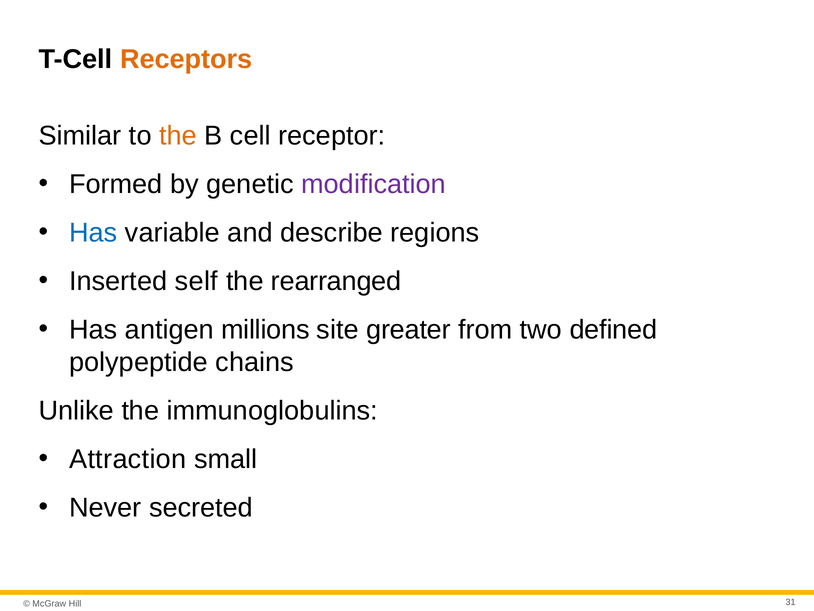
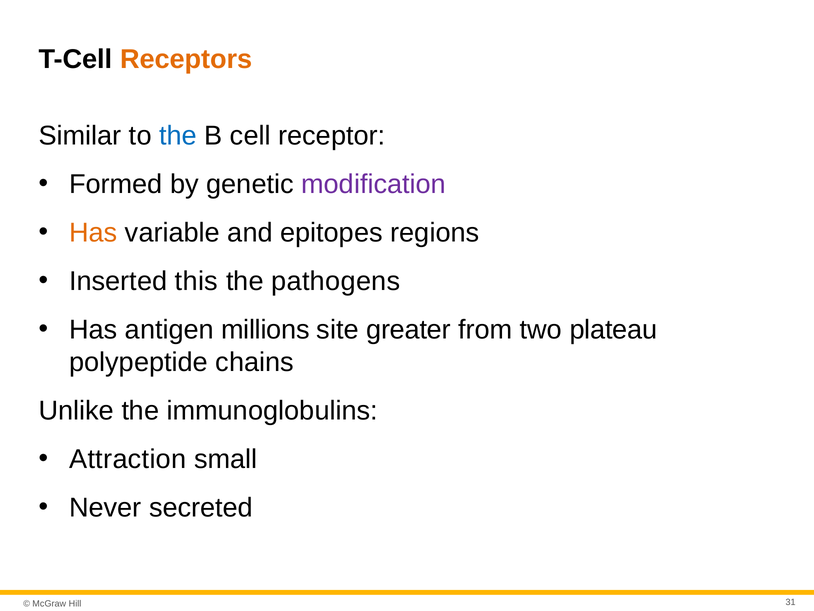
the colour: orange -> blue (178, 136)
Has colour: blue -> orange (93, 233)
describe: describe -> epitopes (331, 233)
self: self -> this (196, 281)
rearranged: rearranged -> pathogens (336, 281)
defined: defined -> plateau (613, 329)
